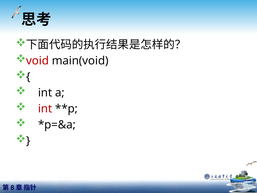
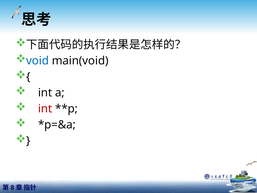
void colour: red -> blue (38, 61)
